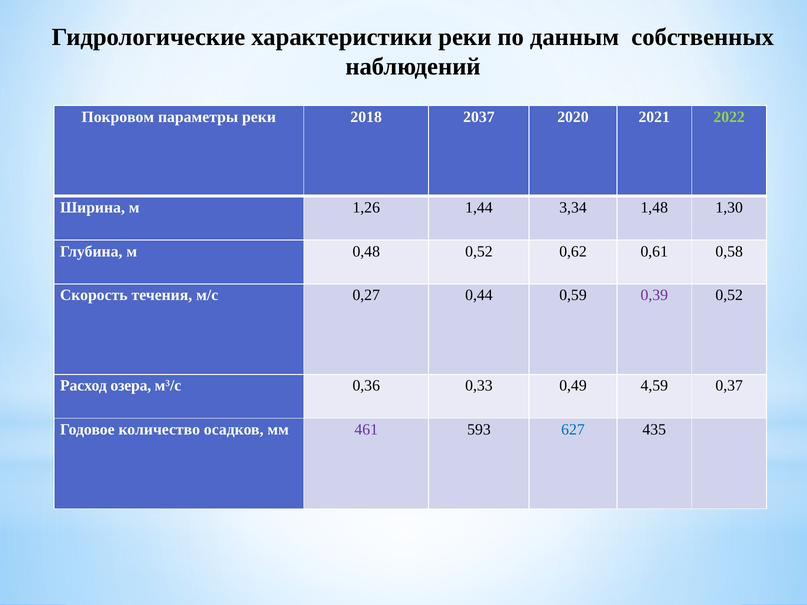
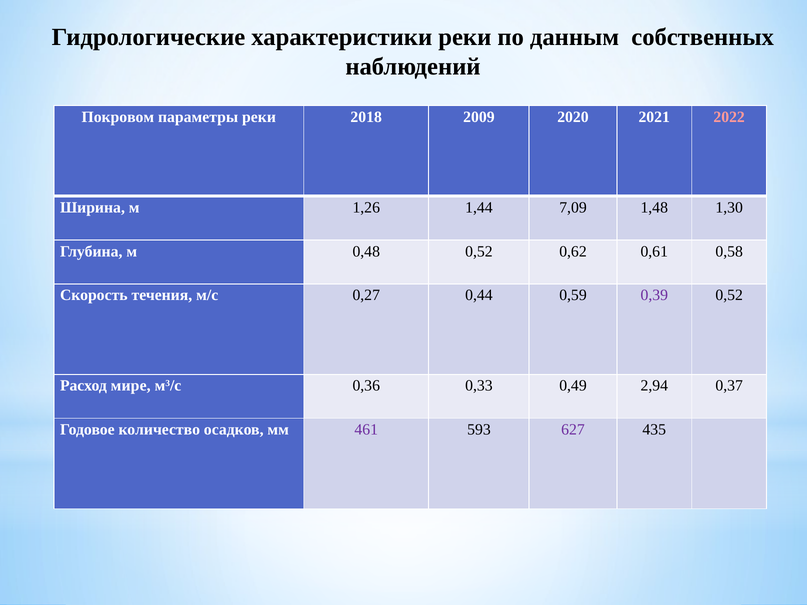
2037: 2037 -> 2009 (479, 117)
2022 colour: light green -> pink (729, 117)
3,34: 3,34 -> 7,09 (573, 208)
озера: озера -> мире (131, 386)
4,59: 4,59 -> 2,94 (654, 386)
627 colour: blue -> purple (573, 430)
